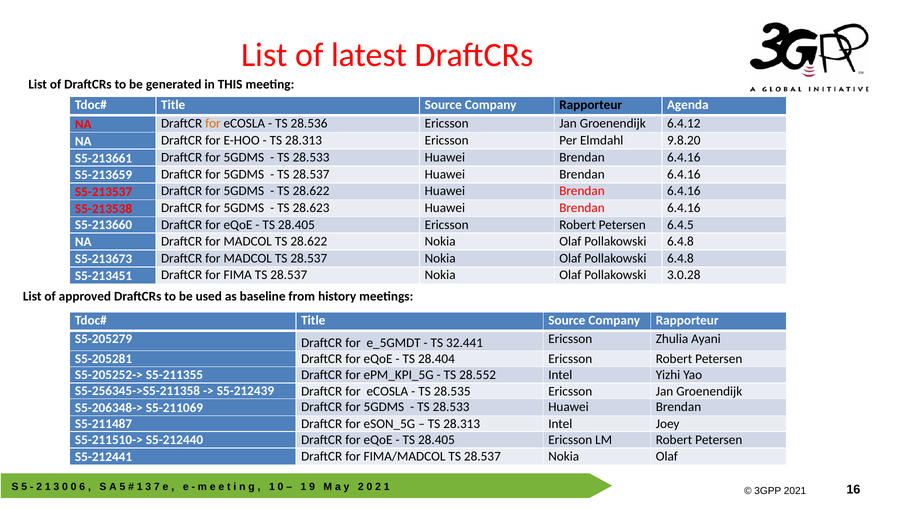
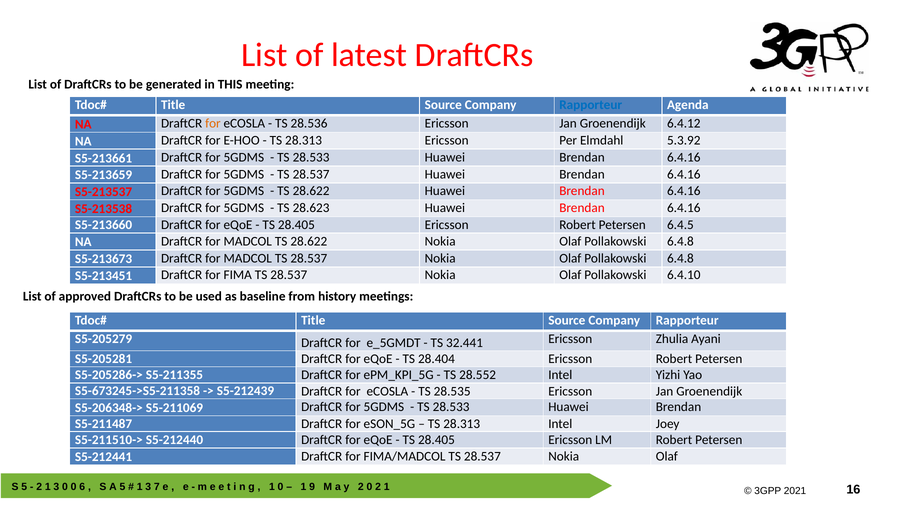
Rapporteur colour: black -> blue (591, 105)
9.8.20: 9.8.20 -> 5.3.92 (684, 140)
3.0.28: 3.0.28 -> 6.4.10 (684, 275)
S5-205252->: S5-205252-> -> S5-205286-> (109, 375)
S5-256345->S5-211358: S5-256345->S5-211358 -> S5-673245->S5-211358 (137, 391)
